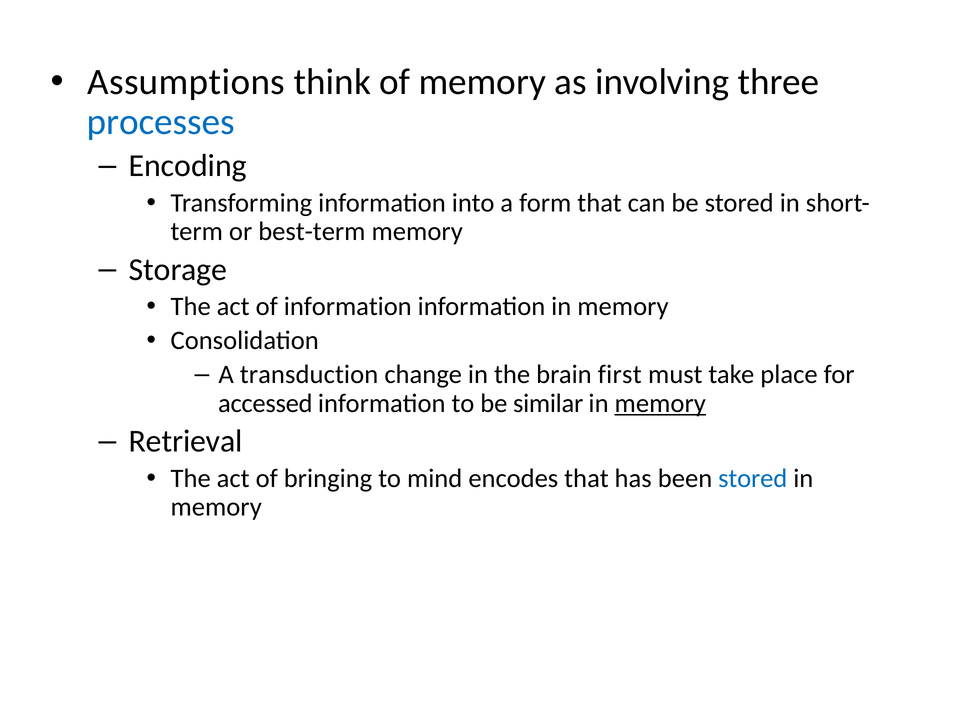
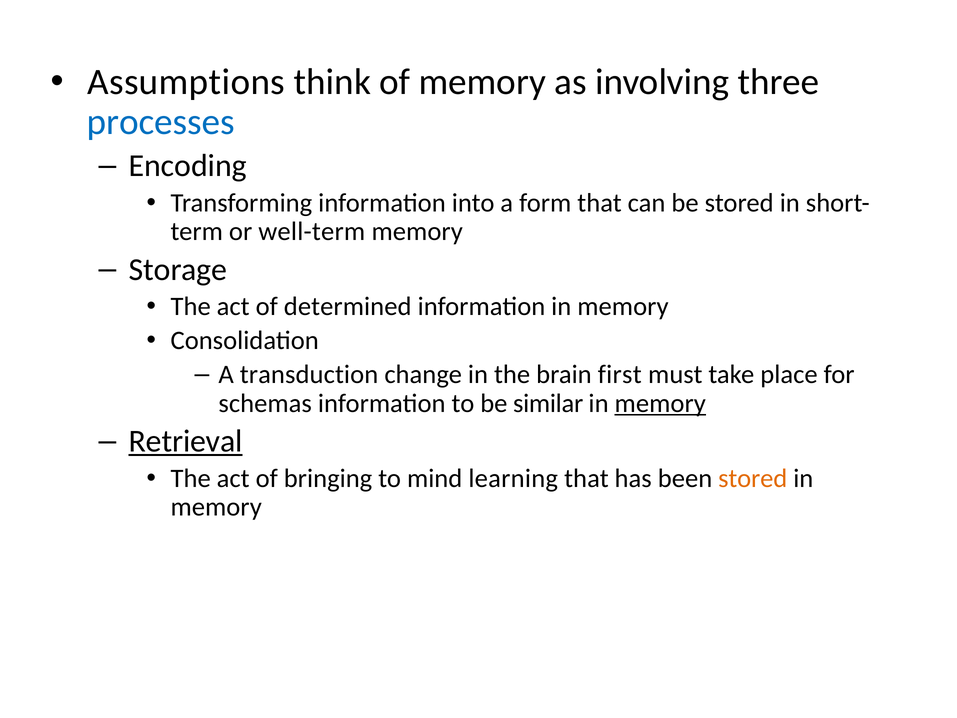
best-term: best-term -> well-term (312, 232)
of information: information -> determined (348, 306)
accessed: accessed -> schemas (265, 403)
Retrieval underline: none -> present (186, 441)
encodes: encodes -> learning (513, 478)
stored colour: blue -> orange (753, 478)
